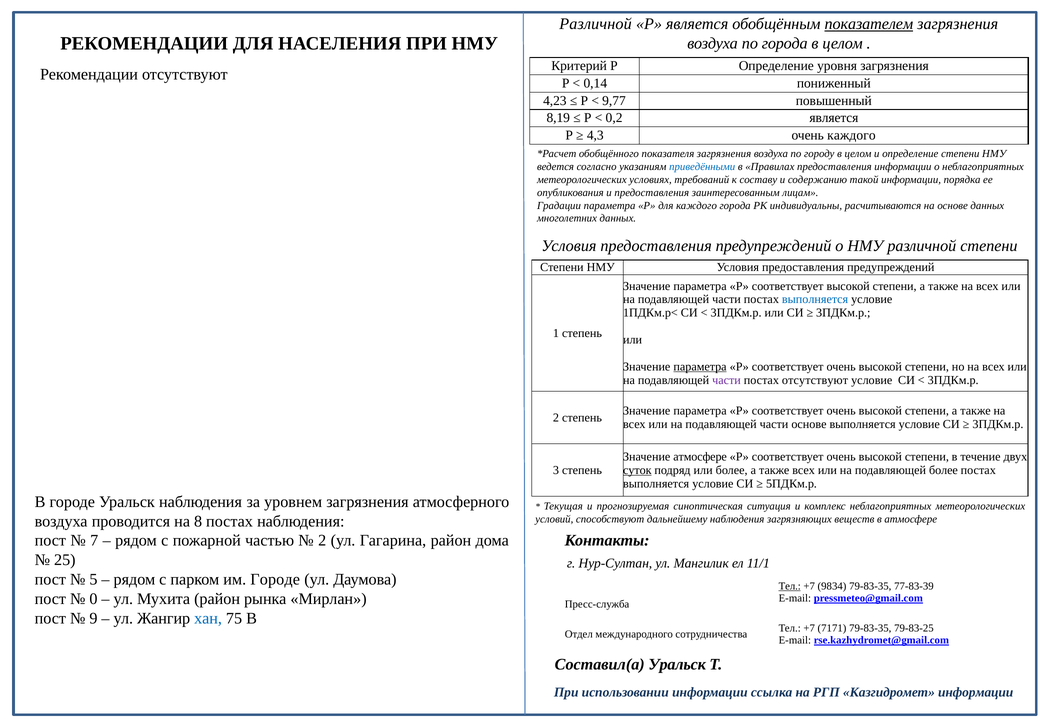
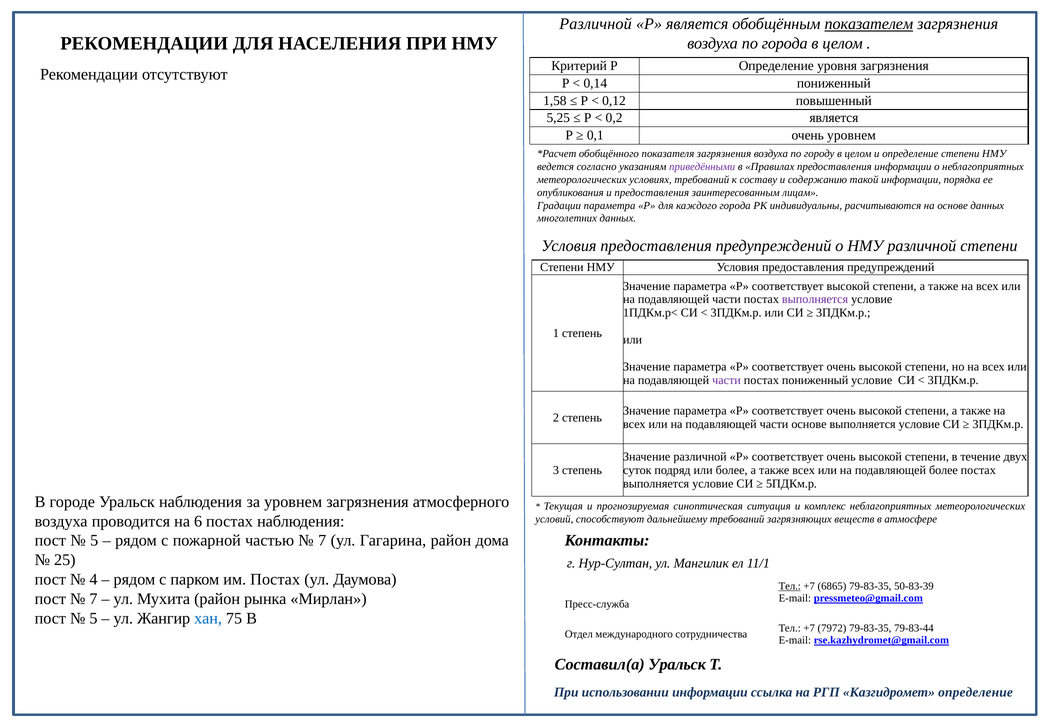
4,23: 4,23 -> 1,58 (555, 101)
9,77: 9,77 -> 0,12 (614, 101)
8,19: 8,19 -> 5,25 (558, 118)
4,3: 4,3 -> 0,1 (595, 135)
очень каждого: каждого -> уровнем (851, 135)
приведёнными colour: blue -> purple (702, 167)
выполняется colour: blue -> purple (815, 299)
параметра underline: present -> none (700, 367)
постах отсутствуют: отсутствуют -> пониженный (815, 380)
Значение атмосфере: атмосфере -> различной (700, 457)
суток underline: present -> none (637, 470)
8: 8 -> 6 (198, 521)
дальнейшему наблюдения: наблюдения -> требований (737, 519)
7: 7 -> 5 (94, 541)
2: 2 -> 7 (322, 541)
5: 5 -> 4 (93, 579)
им Городе: Городе -> Постах (275, 579)
9834: 9834 -> 6865 (832, 586)
77-83-39: 77-83-39 -> 50-83-39 (914, 586)
0: 0 -> 7 (93, 599)
9: 9 -> 5 (93, 618)
7171: 7171 -> 7972 (832, 628)
79-83-25: 79-83-25 -> 79-83-44 (914, 628)
Казгидромет информации: информации -> определение (976, 692)
